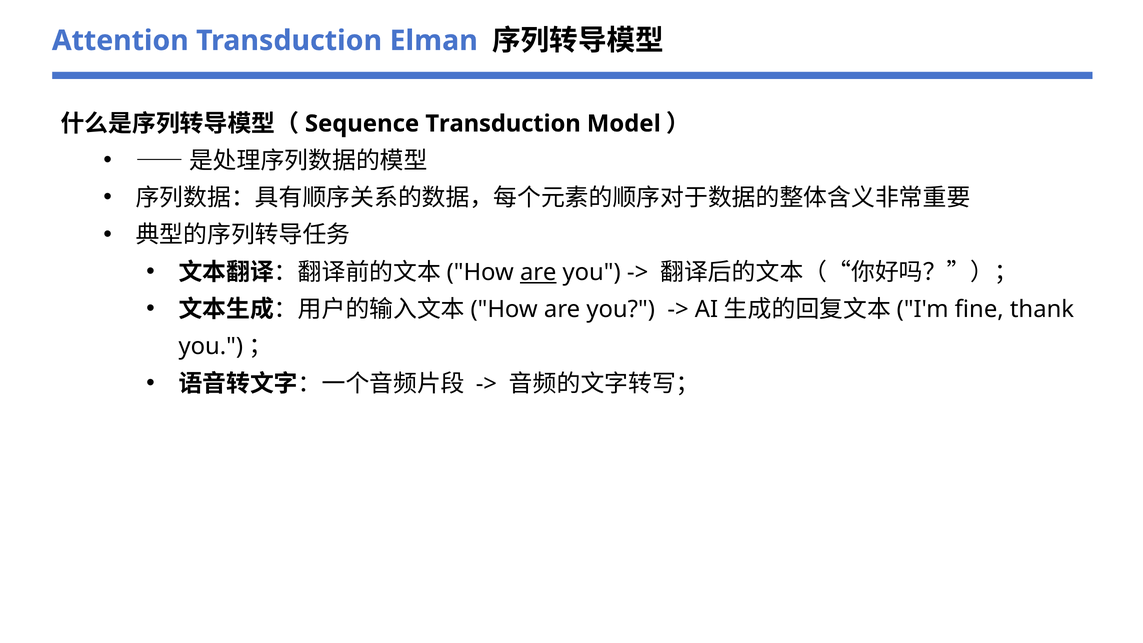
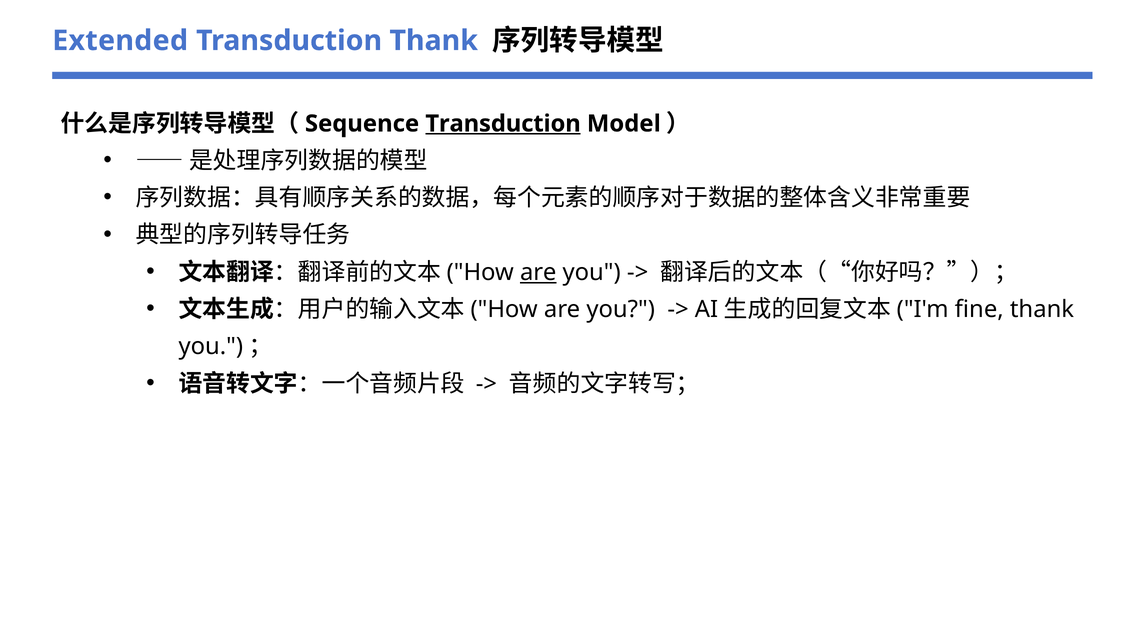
Attention: Attention -> Extended (120, 41)
Transduction Elman: Elman -> Thank (434, 41)
Transduction underline: none -> present (503, 124)
